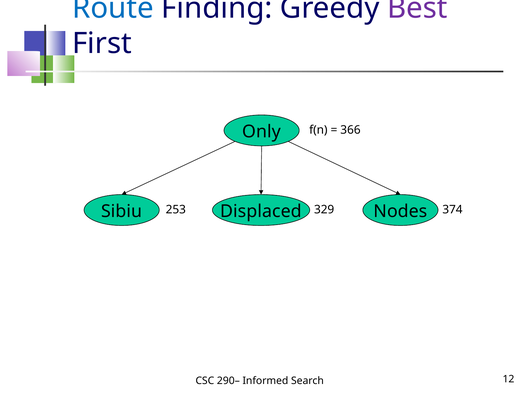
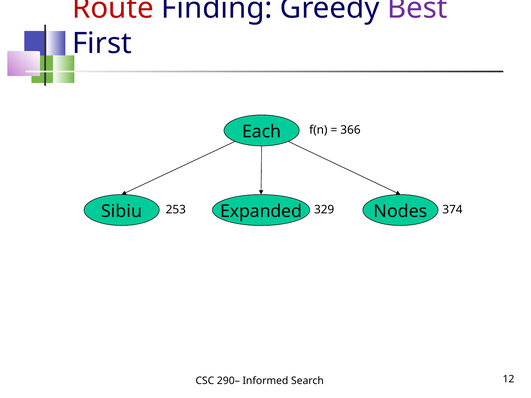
Route colour: blue -> red (113, 8)
Only: Only -> Each (262, 132)
Displaced: Displaced -> Expanded (261, 211)
